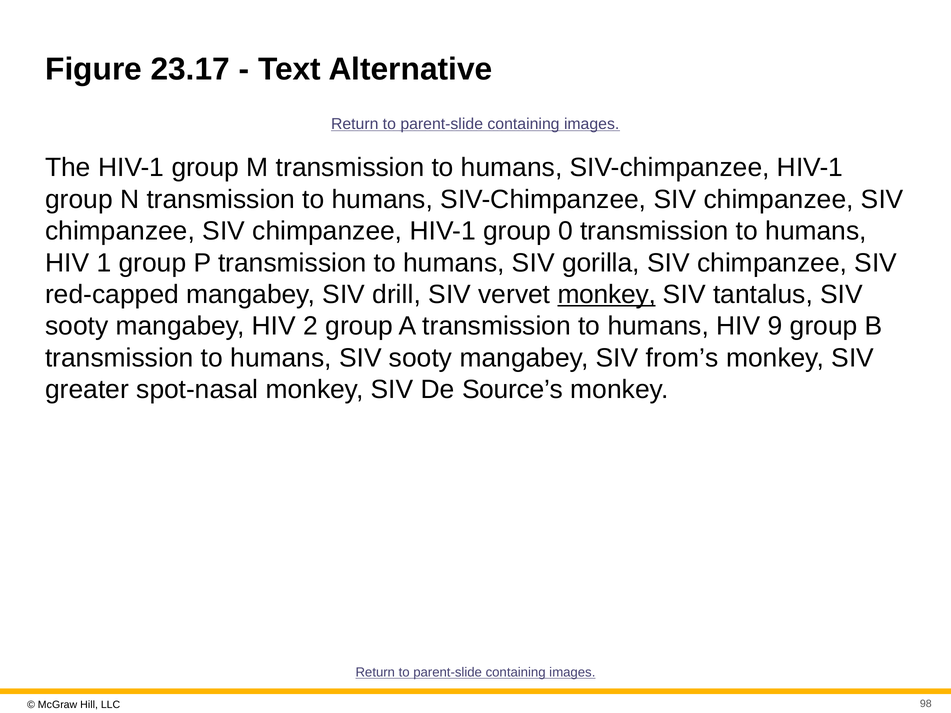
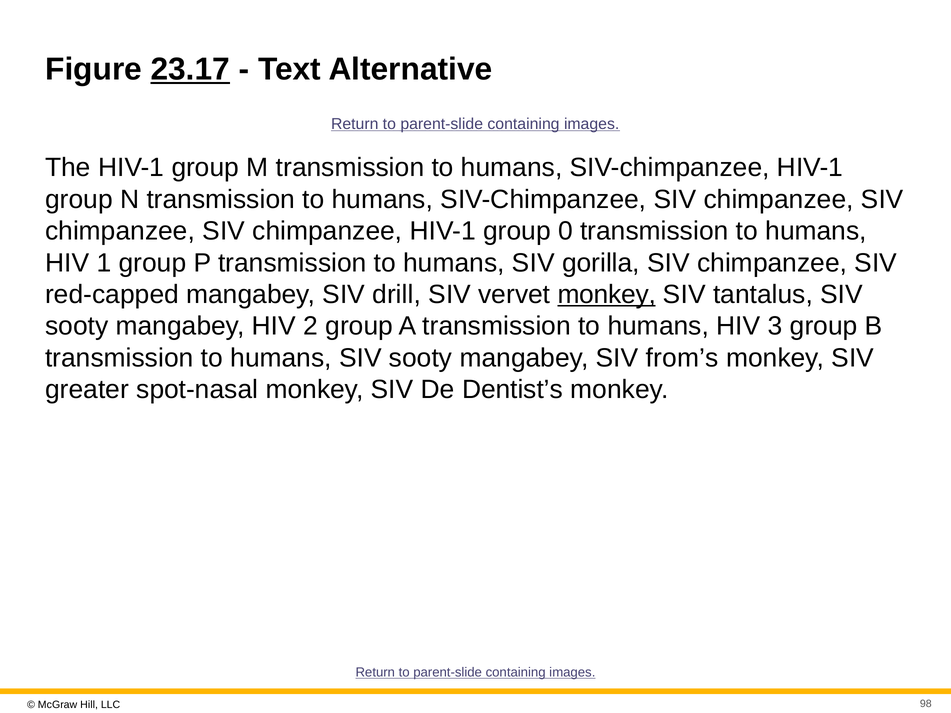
23.17 underline: none -> present (190, 69)
9: 9 -> 3 (775, 326)
Source’s: Source’s -> Dentist’s (513, 390)
